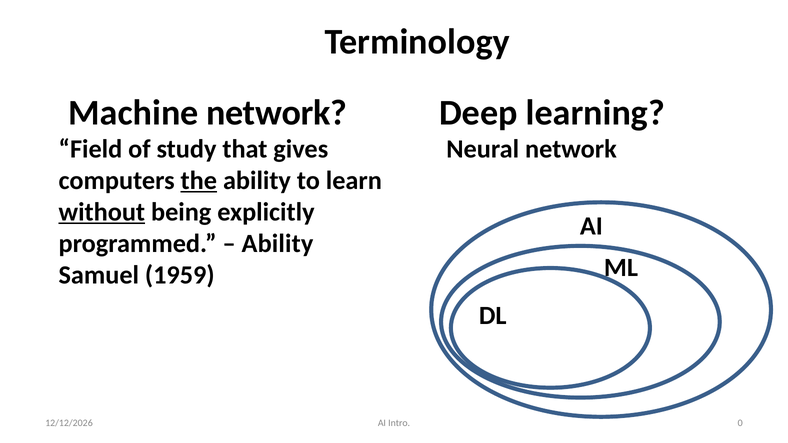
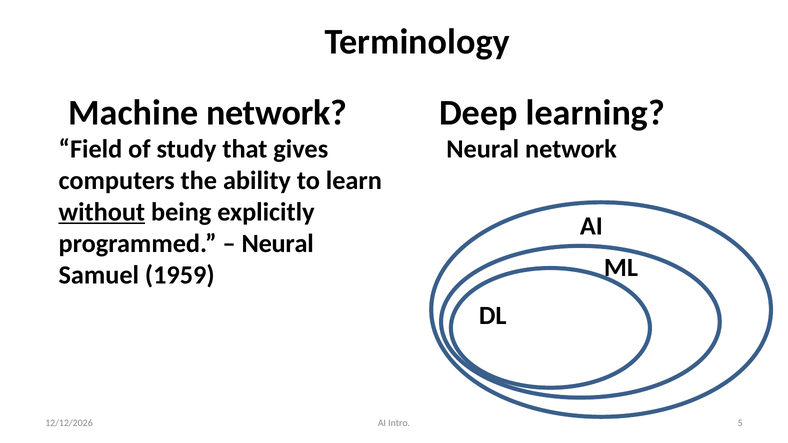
the underline: present -> none (199, 181)
Ability: Ability -> Neural (278, 244)
0: 0 -> 5 (740, 423)
